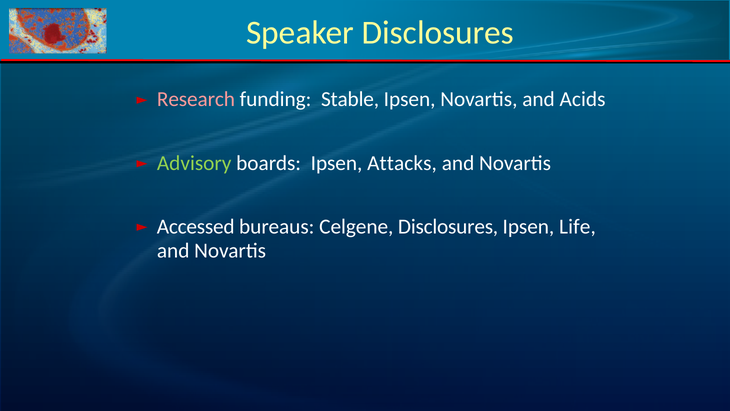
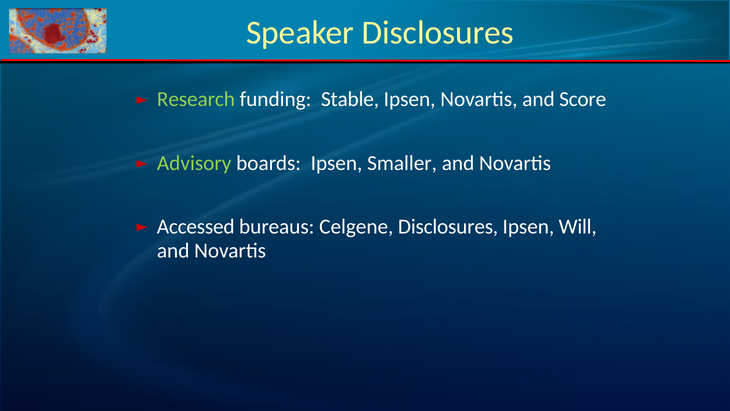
Research colour: pink -> light green (196, 99)
Acids: Acids -> Score (583, 99)
Attacks: Attacks -> Smaller (402, 163)
Life: Life -> Will (578, 226)
